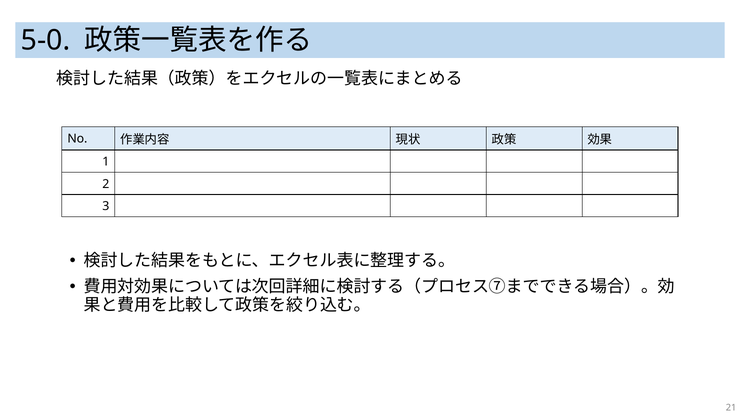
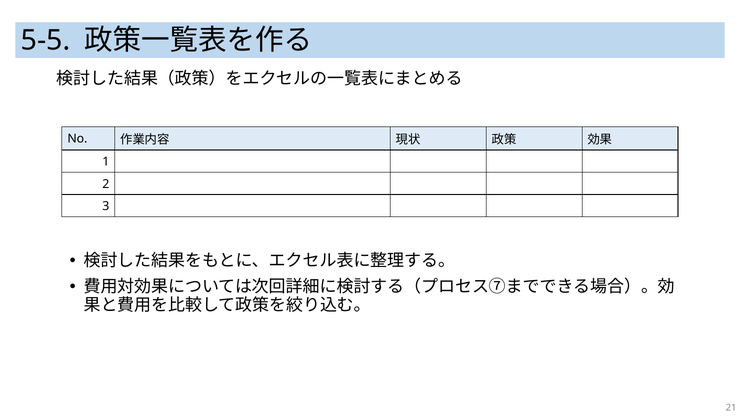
5-0: 5-0 -> 5-5 (45, 40)
